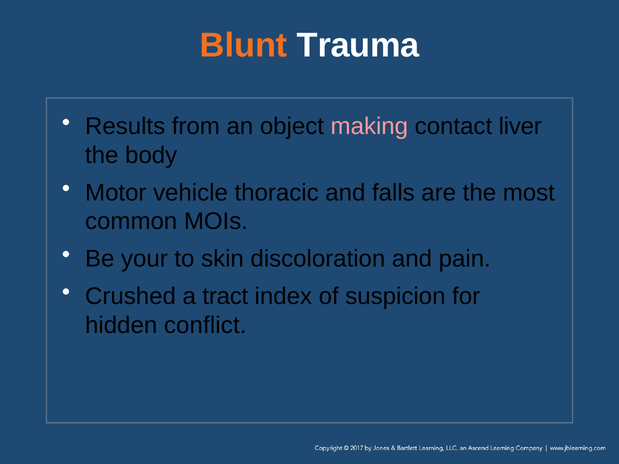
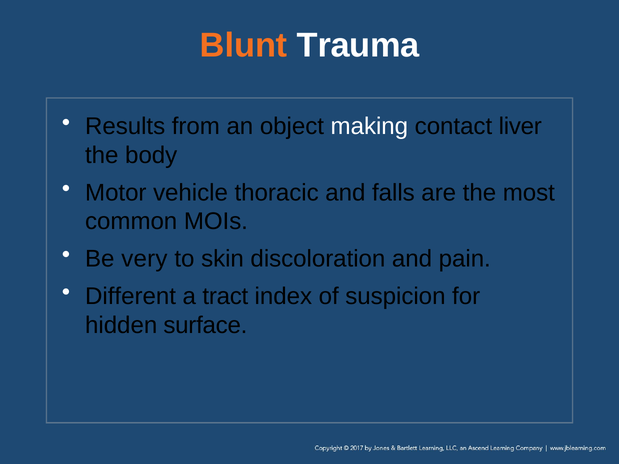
making colour: pink -> white (369, 127)
your: your -> very (144, 259)
Crushed: Crushed -> Different (131, 296)
conflict: conflict -> surface (205, 325)
